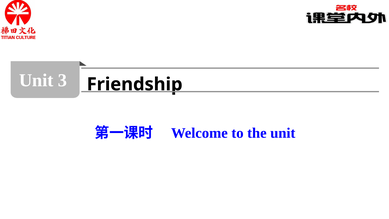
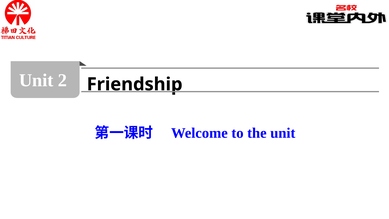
3: 3 -> 2 (63, 80)
